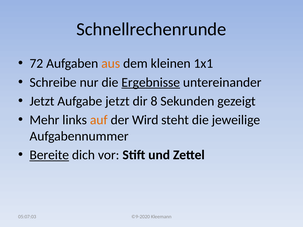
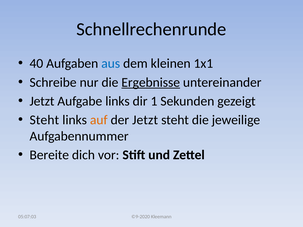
72: 72 -> 40 (36, 64)
aus colour: orange -> blue (111, 64)
Aufgabe jetzt: jetzt -> links (117, 101)
8: 8 -> 1 (154, 101)
Mehr: Mehr -> Steht (44, 120)
der Wird: Wird -> Jetzt (145, 120)
Bereite underline: present -> none (49, 155)
